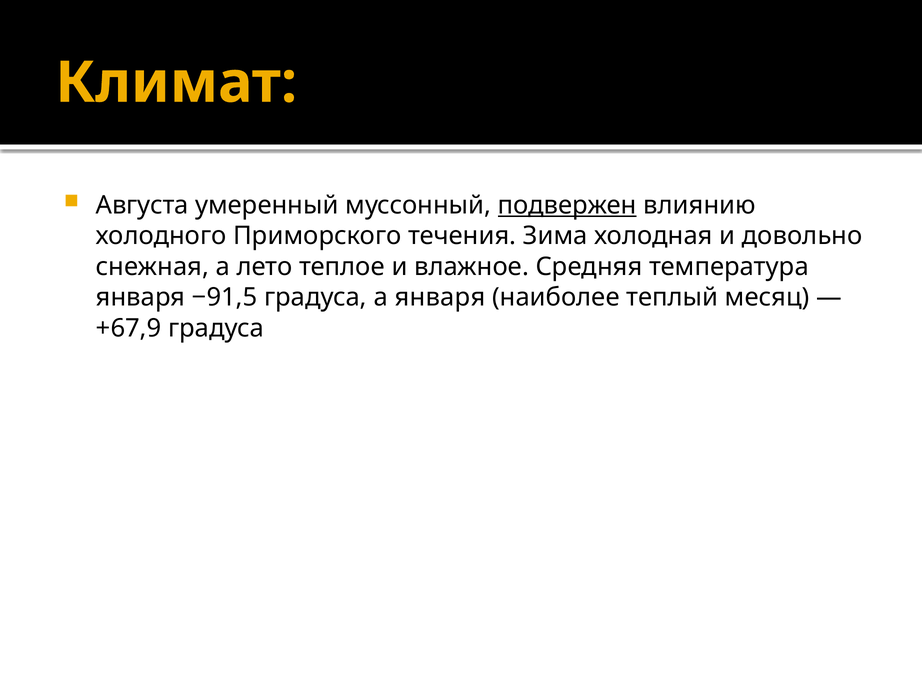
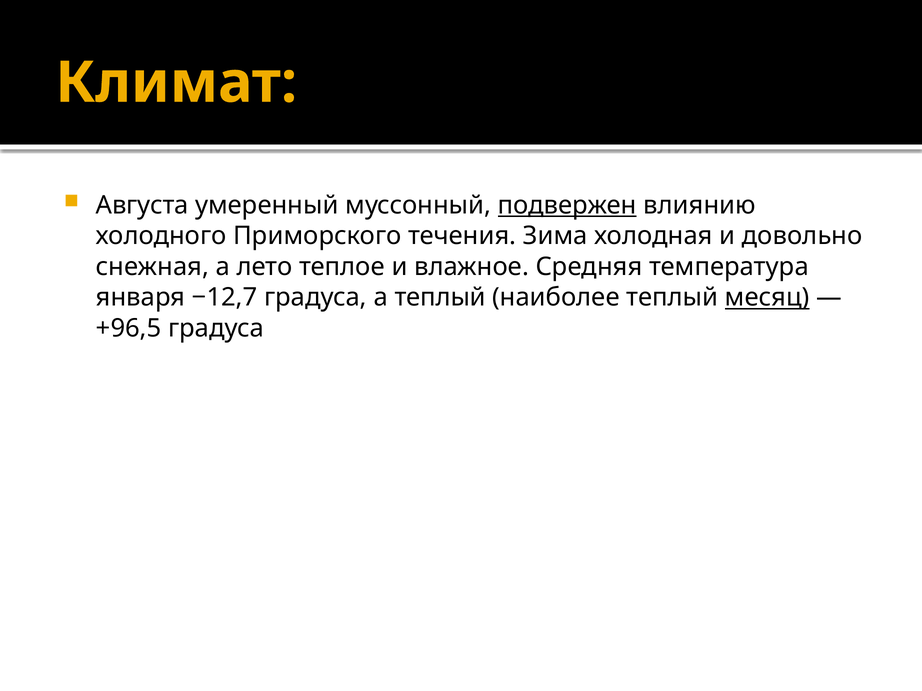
−91,5: −91,5 -> −12,7 (225, 298)
а января: января -> теплый (440, 298)
месяц underline: none -> present (767, 298)
+67,9: +67,9 -> +96,5 (129, 329)
